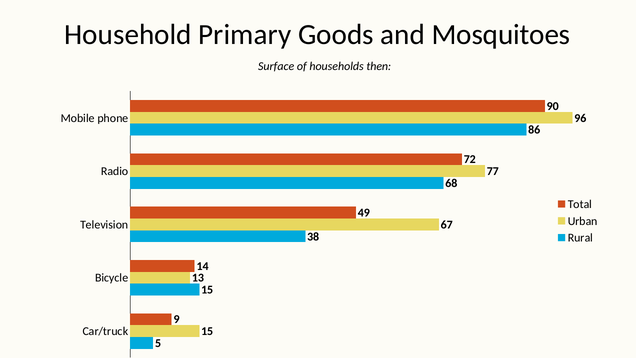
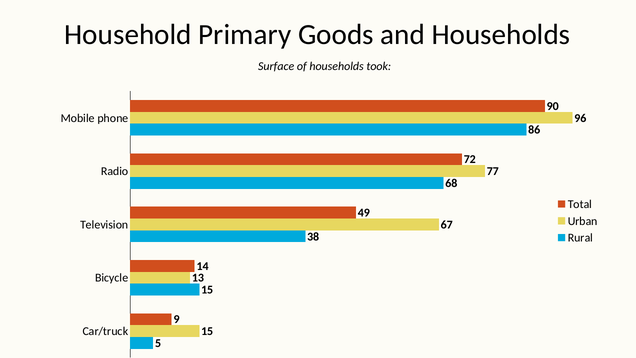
and Mosquitoes: Mosquitoes -> Households (501, 34)
then: then -> took (379, 66)
